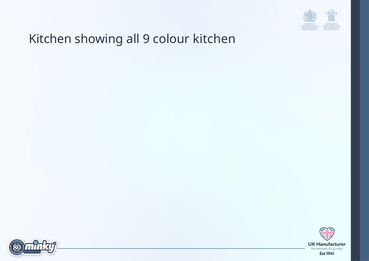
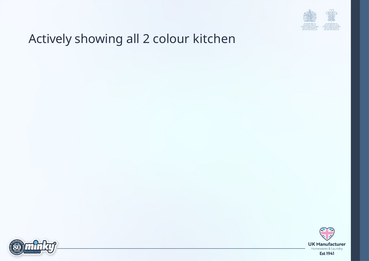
Kitchen: Kitchen -> Actively (50, 39)
9: 9 -> 2 (146, 39)
